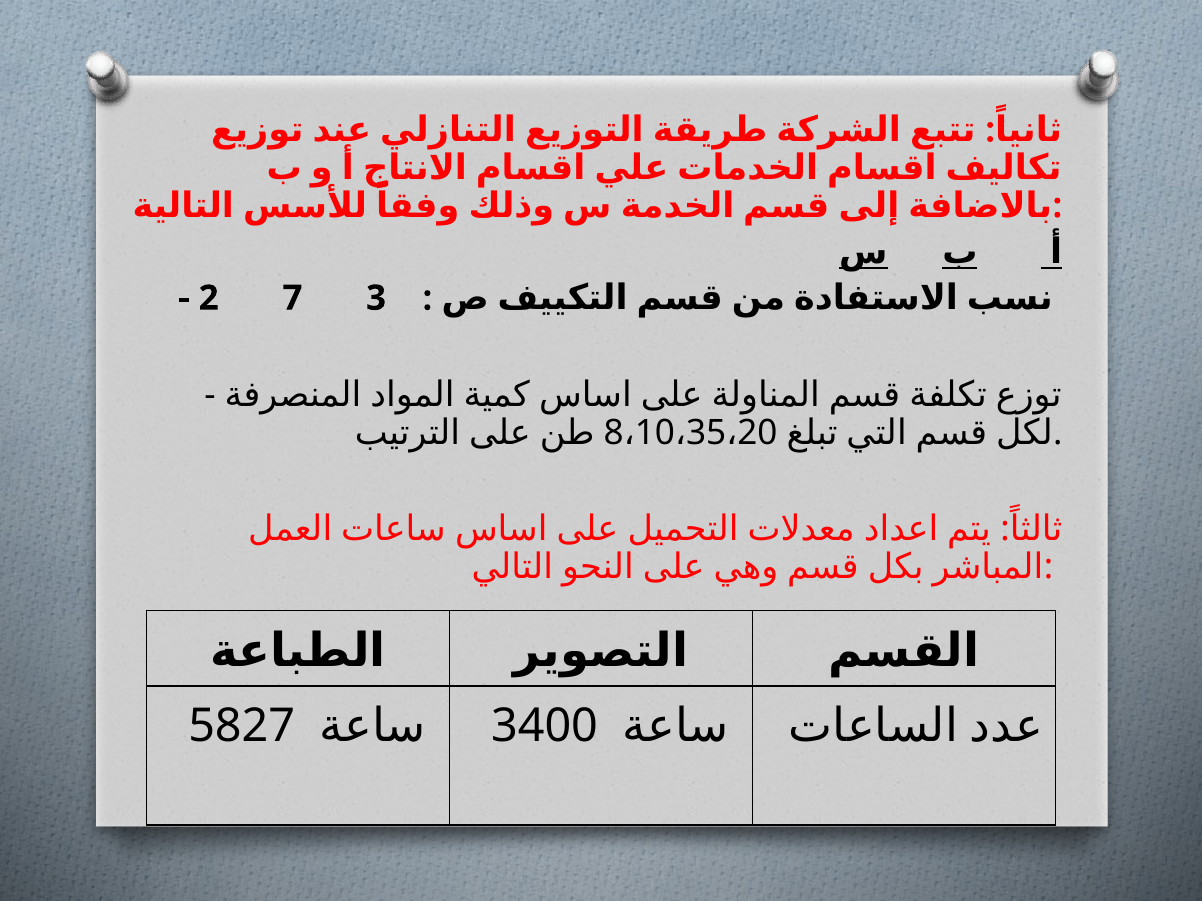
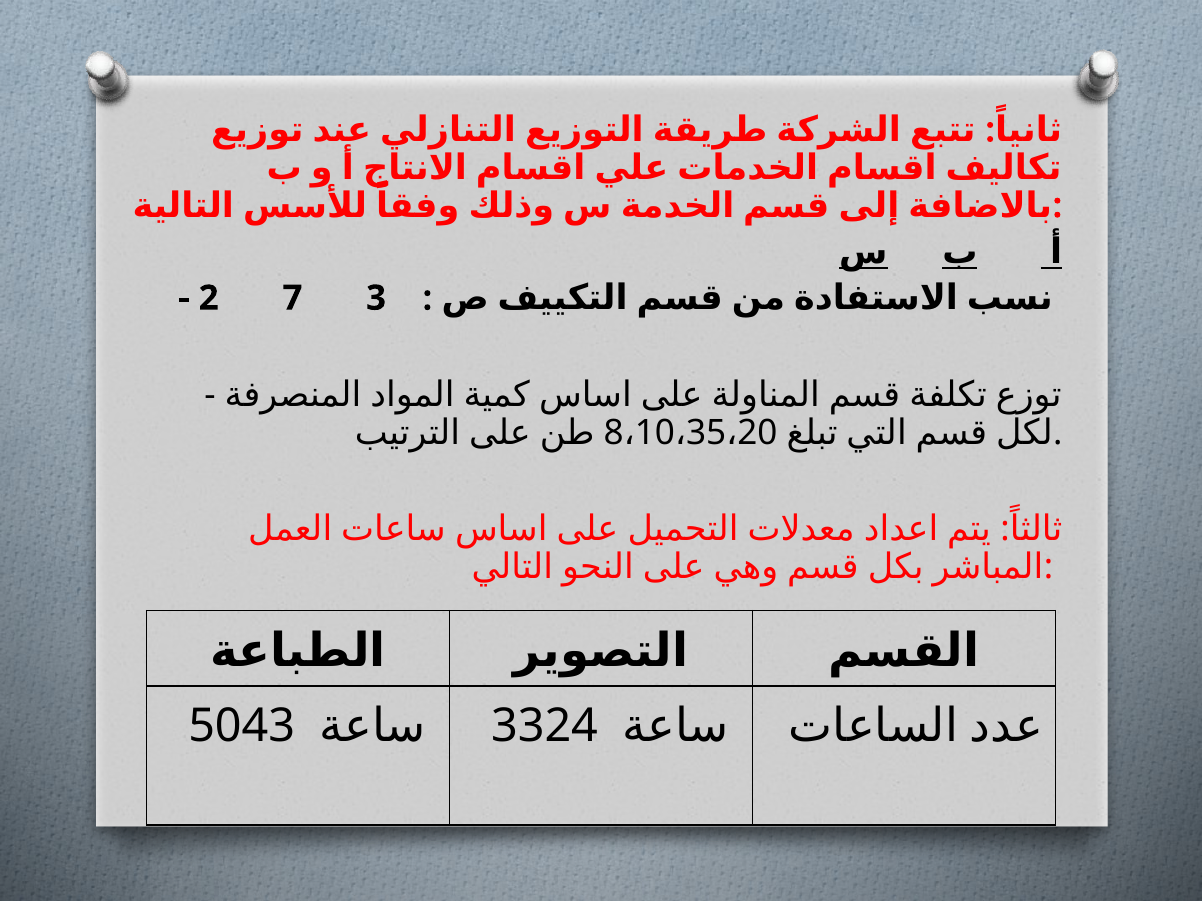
5827: 5827 -> 5043 (242, 727)
3400: 3400 -> 3324 (545, 727)
